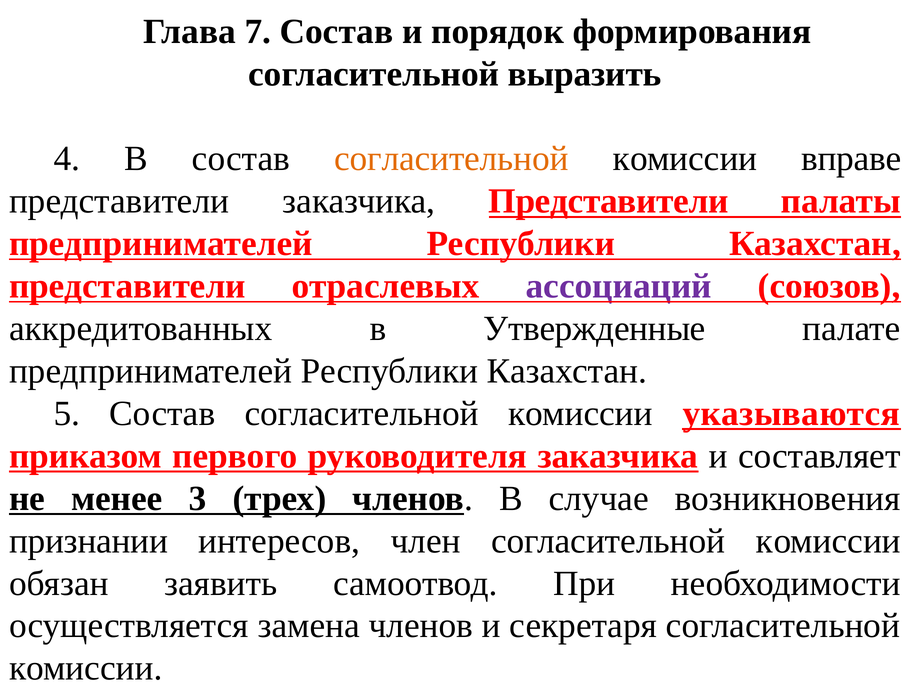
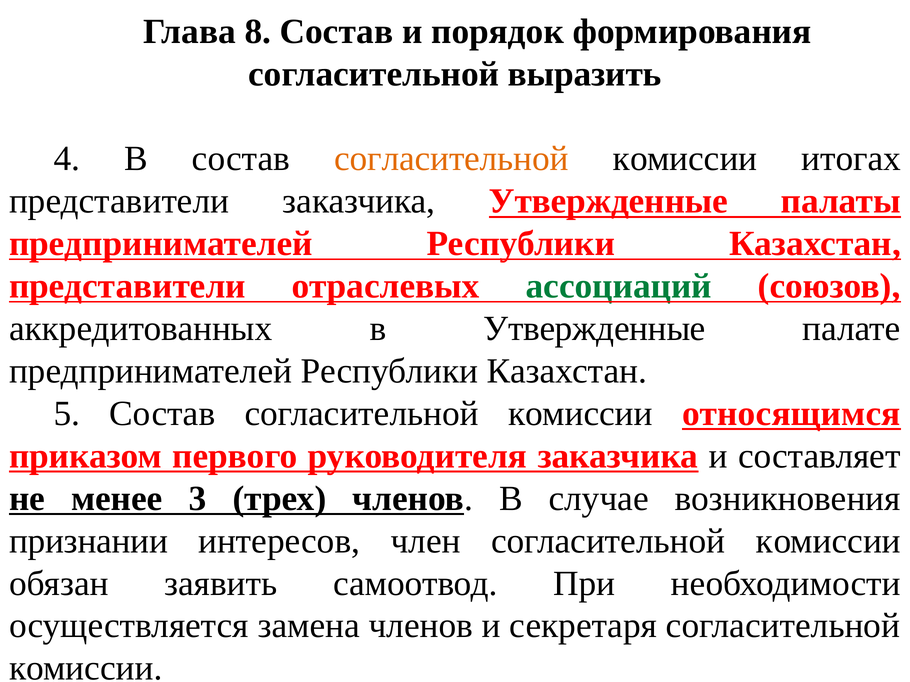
7: 7 -> 8 (258, 31)
вправе: вправе -> итогах (851, 159)
заказчика Представители: Представители -> Утвержденные (608, 201)
ассоциаций colour: purple -> green (619, 286)
указываются: указываются -> относящимся (791, 414)
